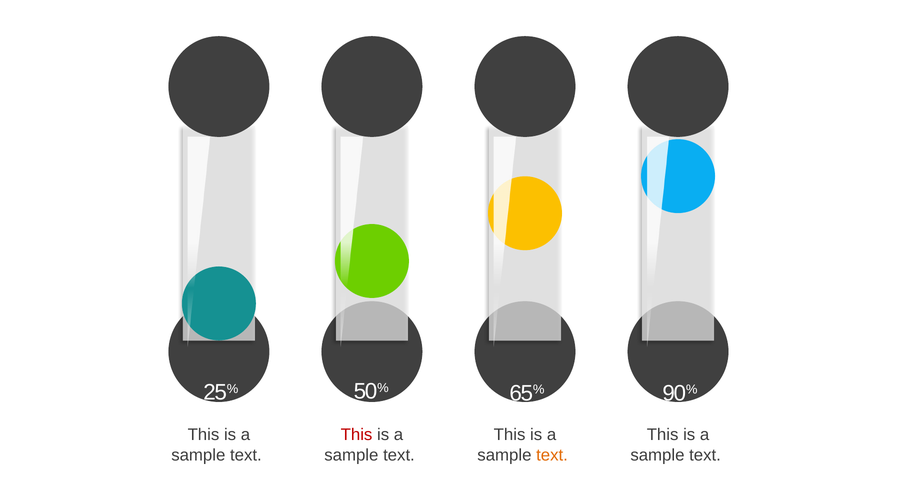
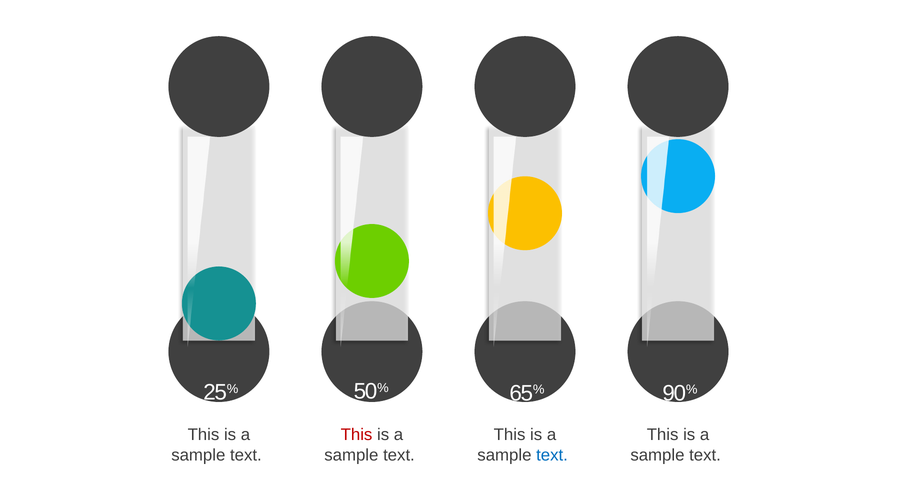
text colour: orange -> blue (552, 456)
